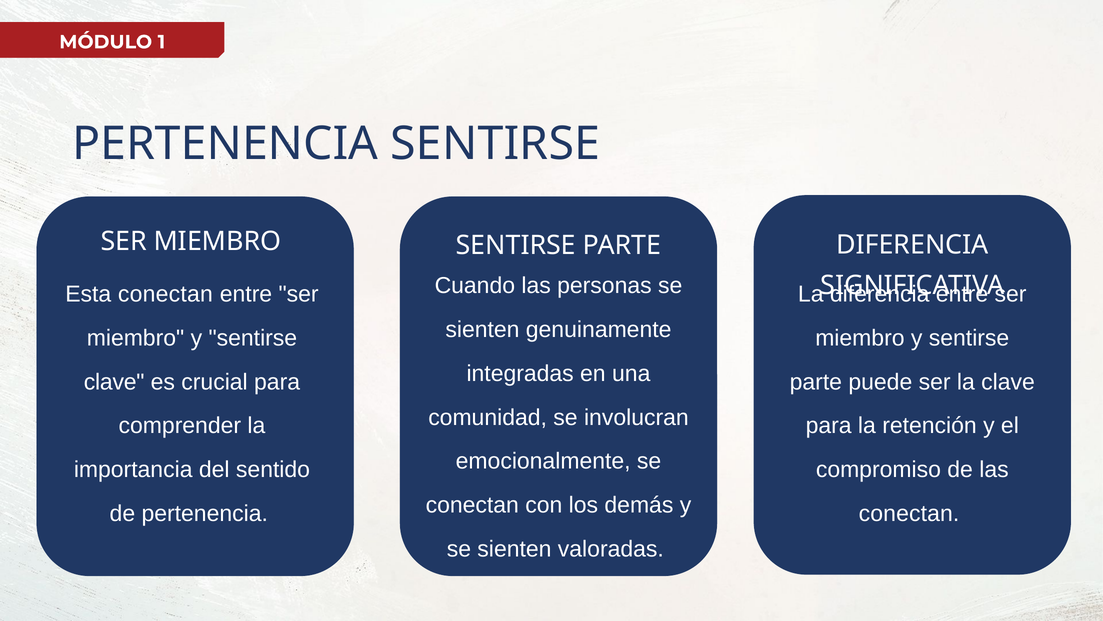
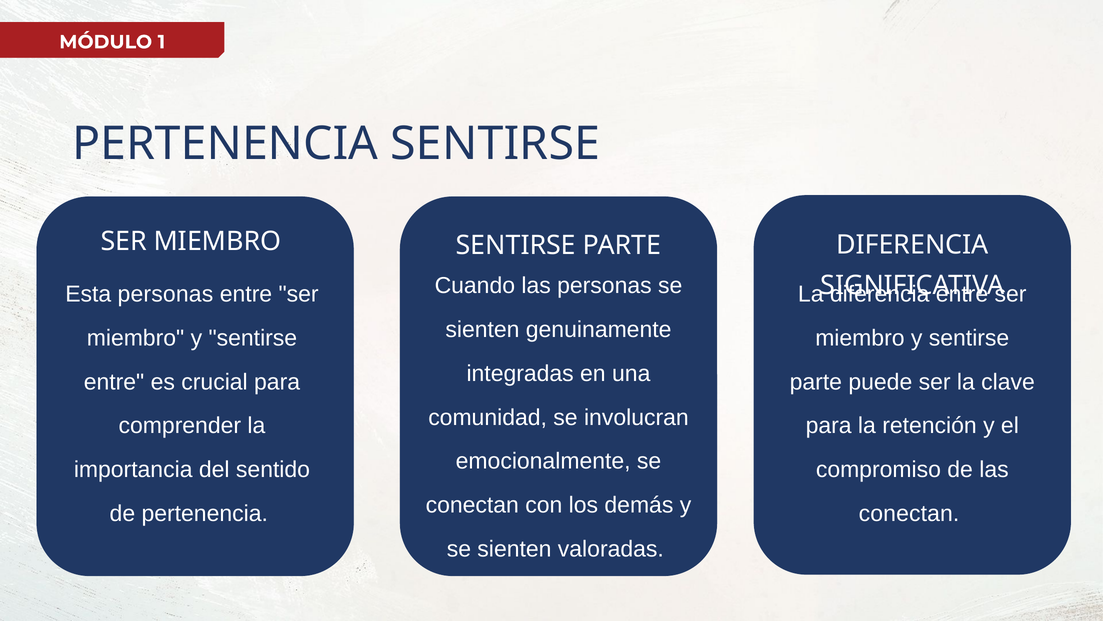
Esta conectan: conectan -> personas (165, 294)
clave: clave -> entre (114, 382)
